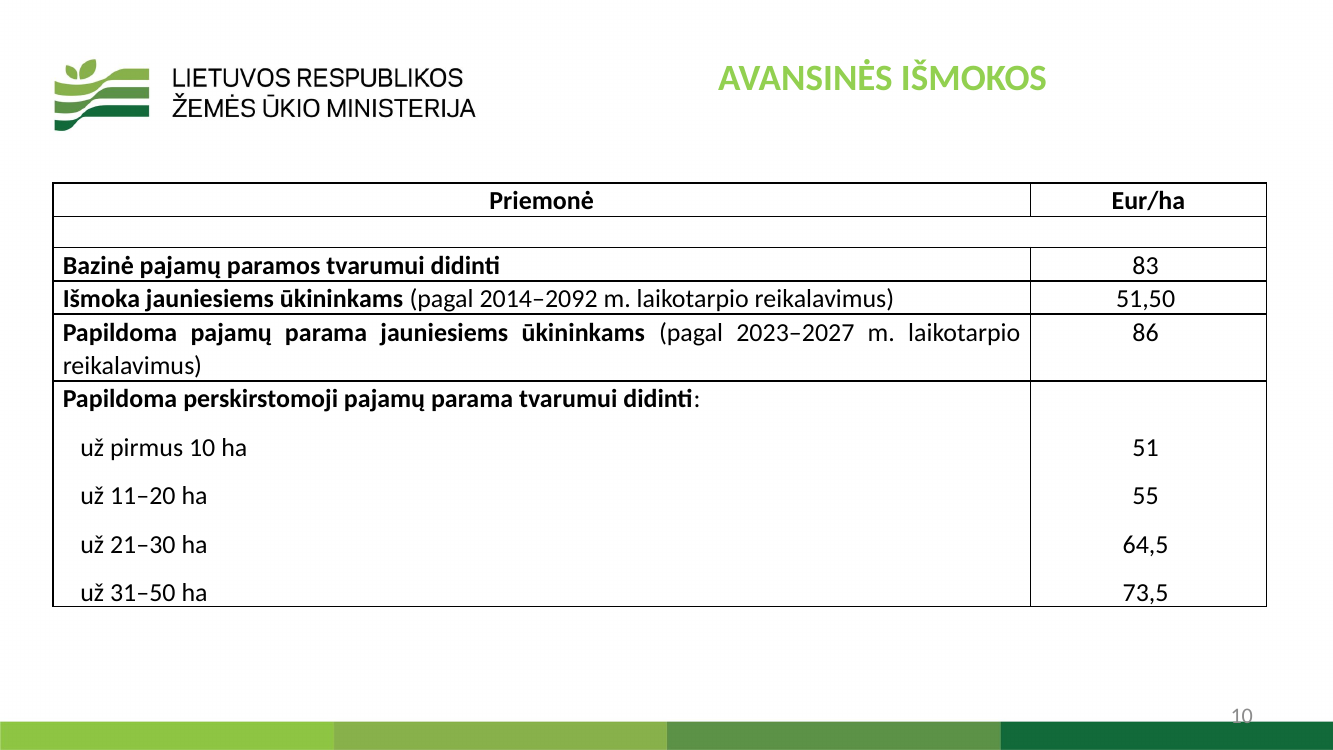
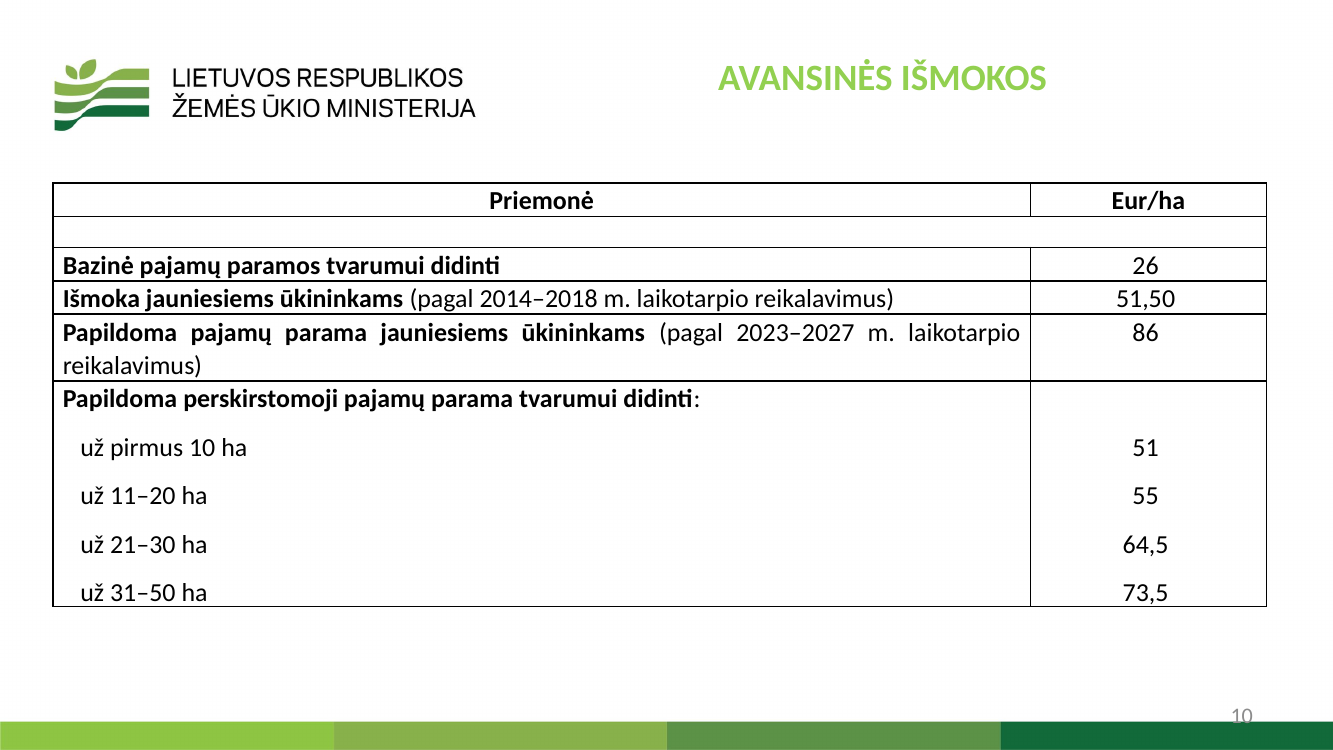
83: 83 -> 26 (1146, 266)
2014–2092: 2014–2092 -> 2014–2018 (539, 299)
